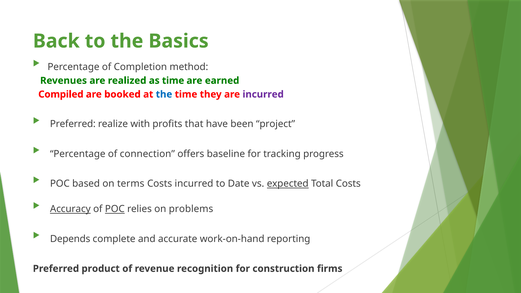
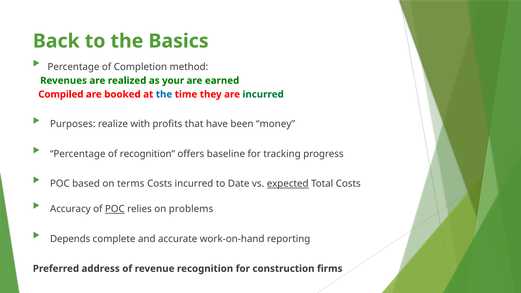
as time: time -> your (173, 81)
incurred colour: purple -> green (263, 94)
Preferred: Preferred -> Purposes (73, 124)
project: project -> money (275, 124)
of connection: connection -> recognition (147, 154)
Accuracy underline: present -> none (70, 209)
product: product -> address (101, 269)
